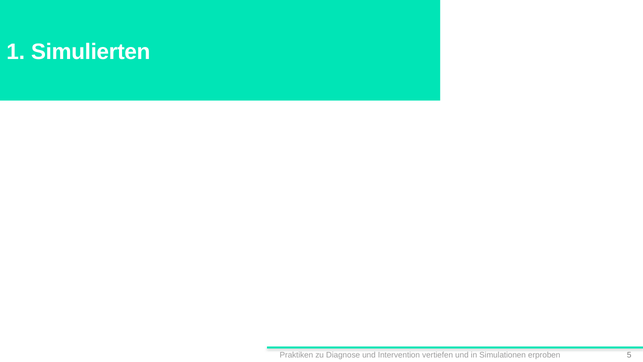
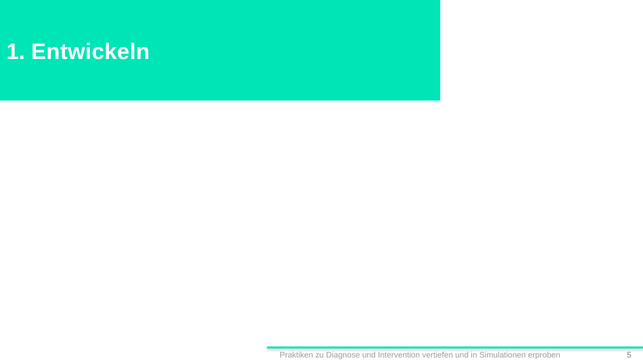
Simulierten: Simulierten -> Entwickeln (90, 52)
